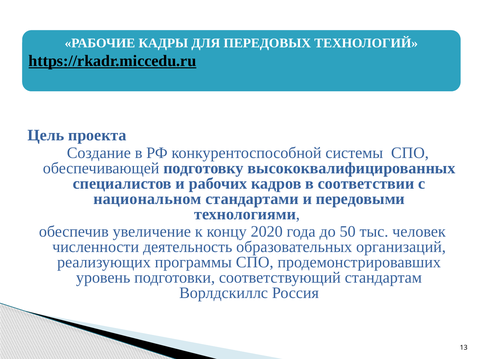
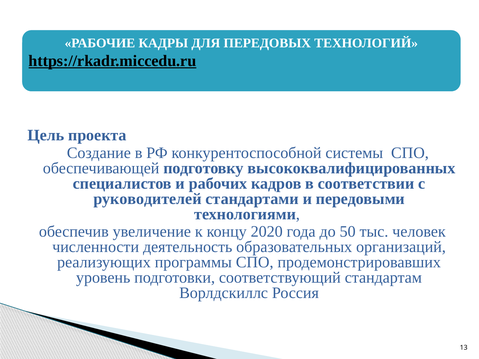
национальном: национальном -> руководителей (148, 199)
